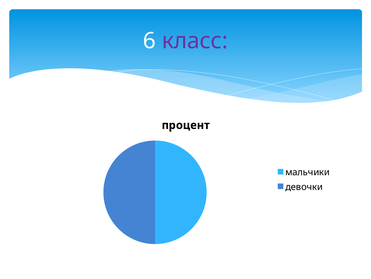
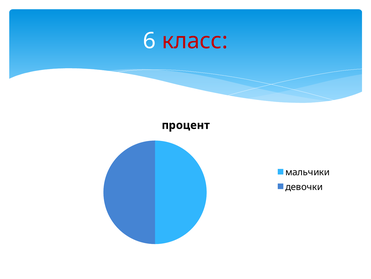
класс colour: purple -> red (195, 41)
